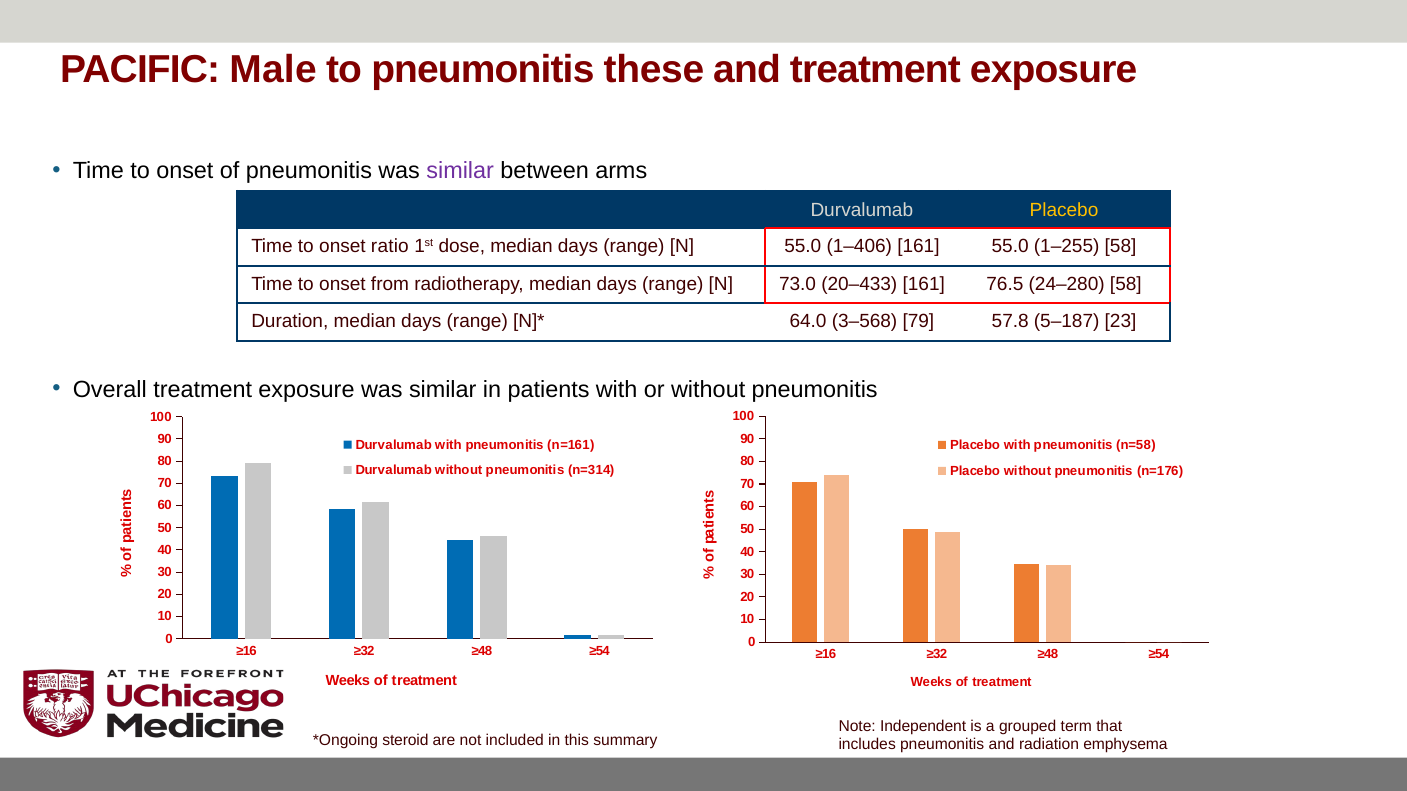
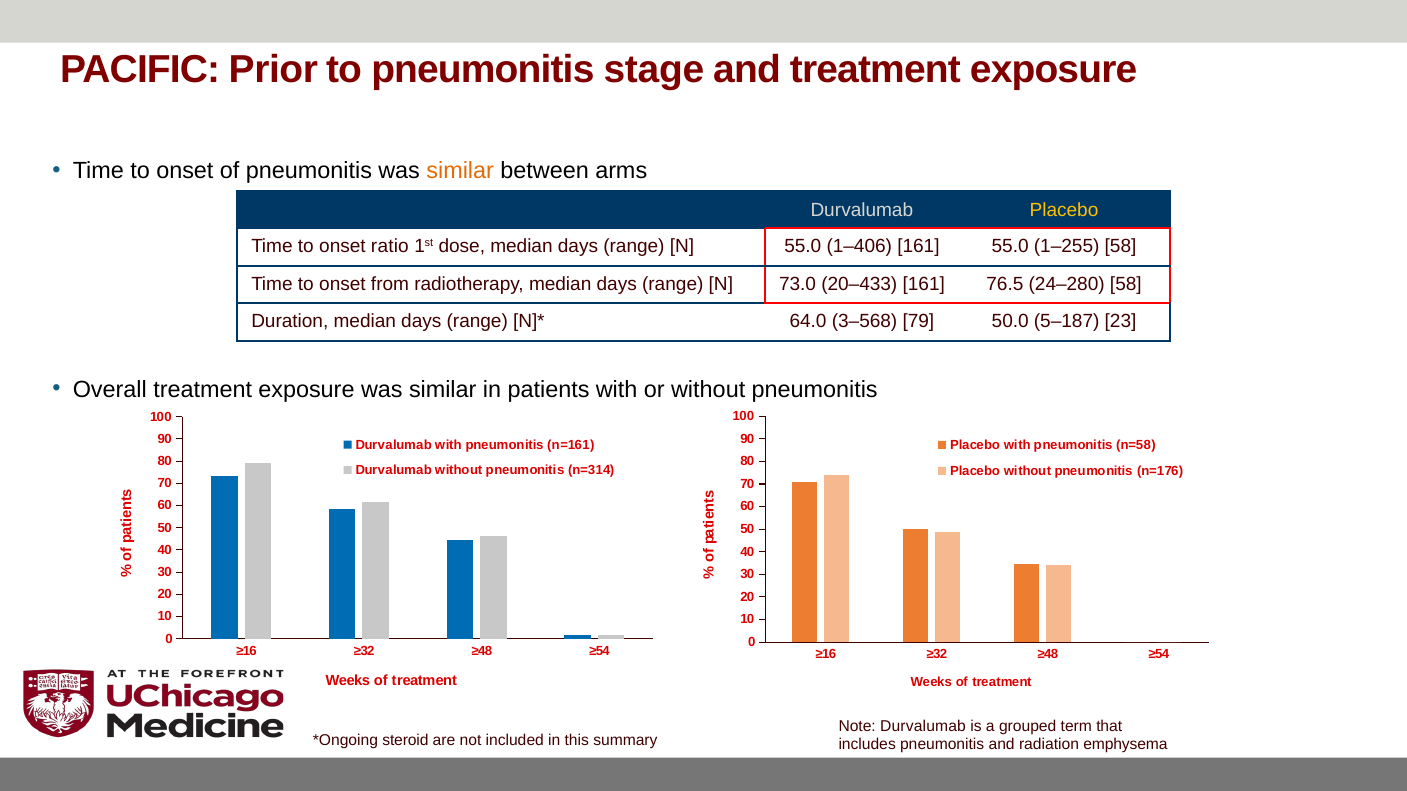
Male: Male -> Prior (273, 70)
these: these -> stage (654, 70)
similar colour: purple -> orange (460, 171)
57.8: 57.8 -> 50.0 (1010, 321)
Note Independent: Independent -> Durvalumab (923, 726)
